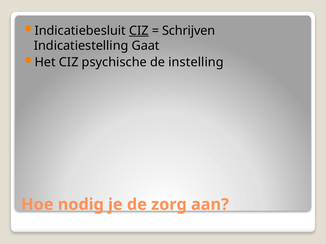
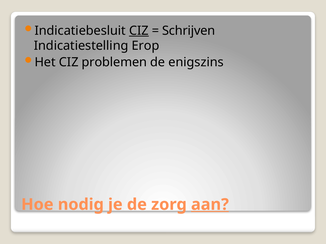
Gaat: Gaat -> Erop (146, 46)
psychische: psychische -> problemen (114, 62)
instelling: instelling -> enigszins (196, 62)
aan underline: none -> present (210, 205)
